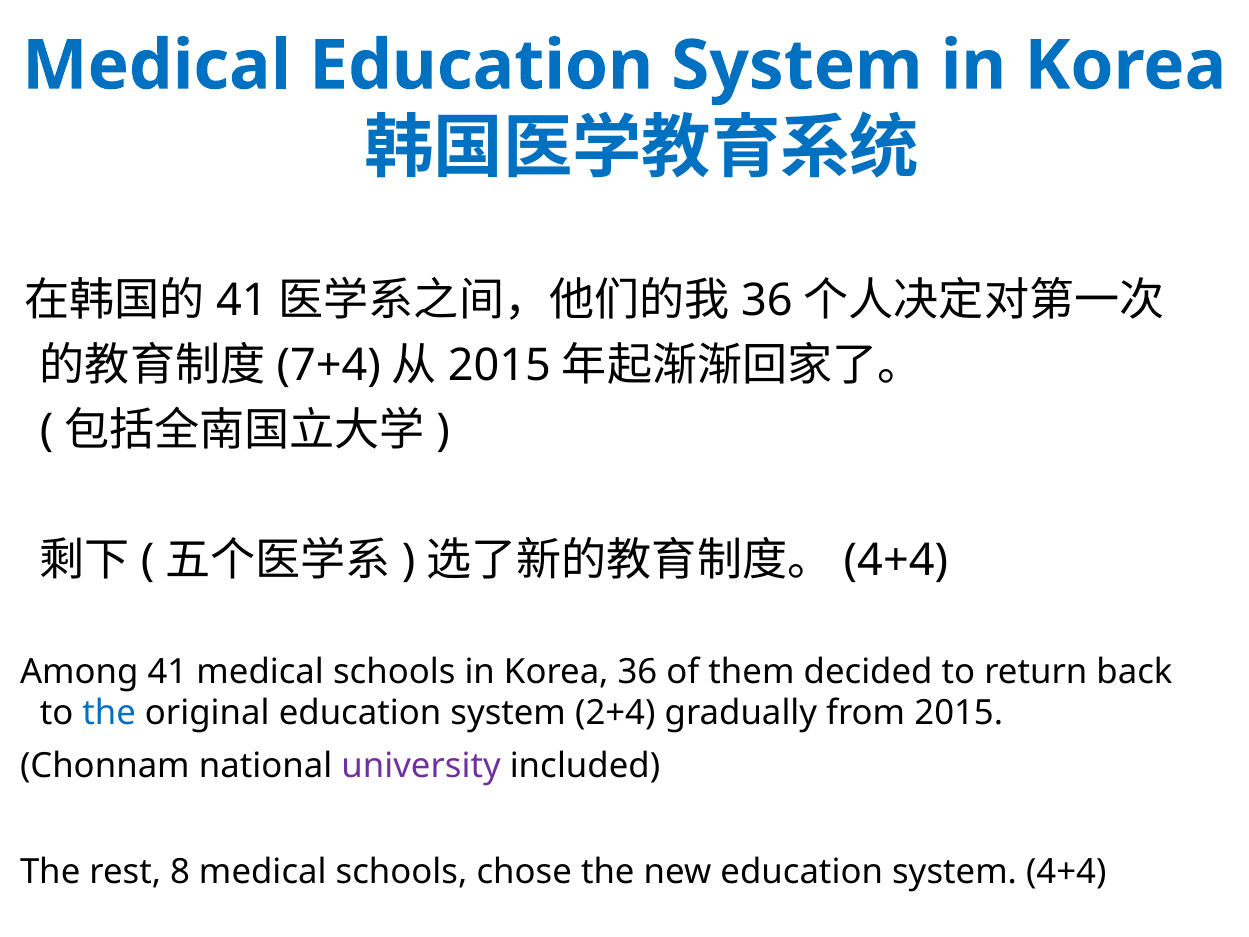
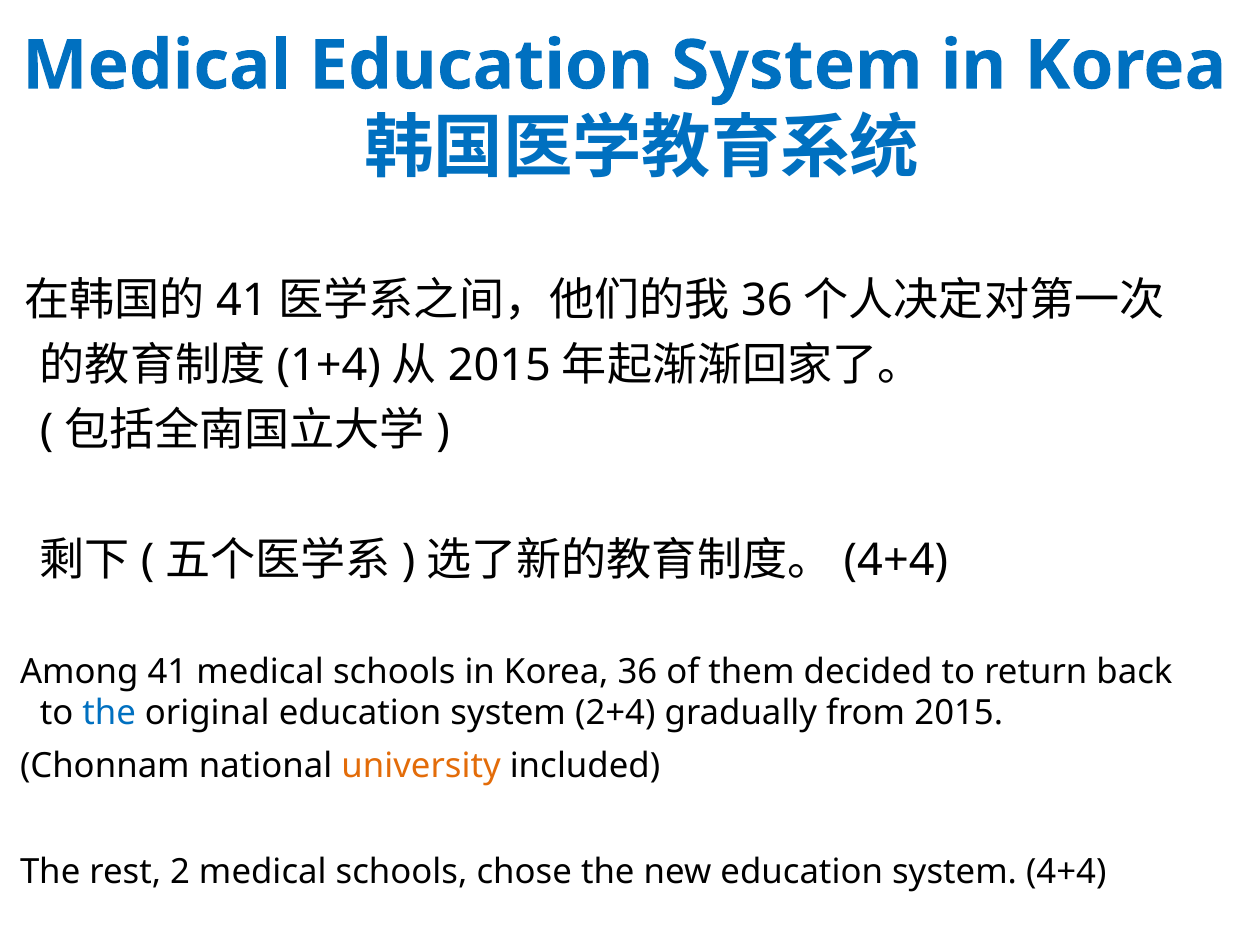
7+4: 7+4 -> 1+4 (329, 366)
university colour: purple -> orange (421, 766)
8: 8 -> 2 (180, 872)
